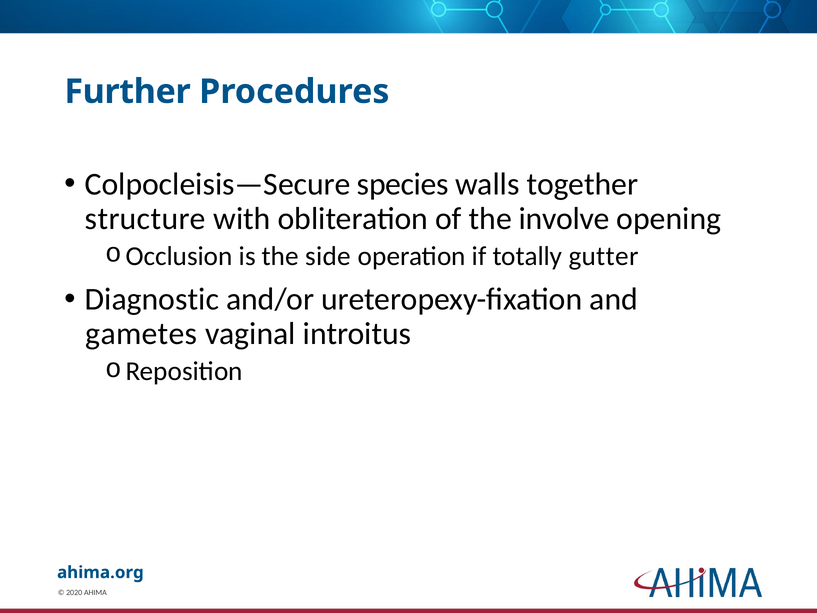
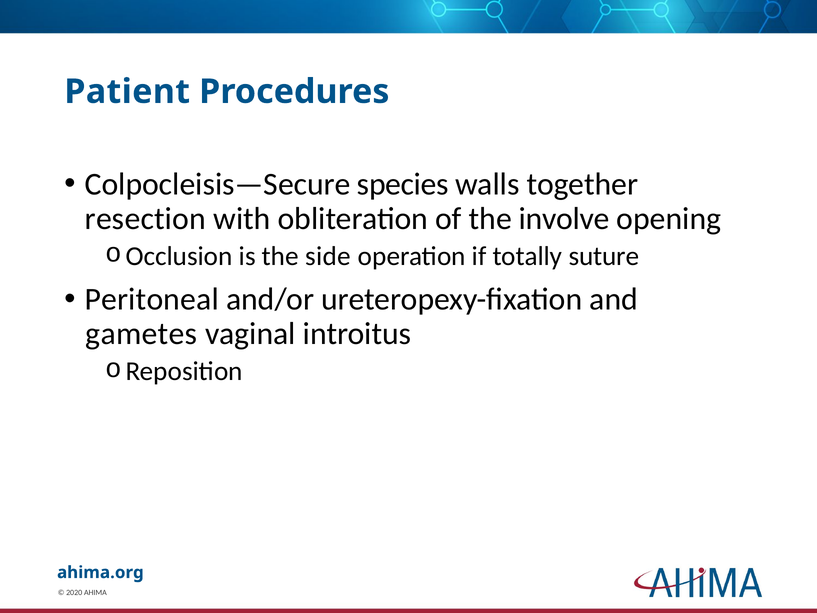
Further: Further -> Patient (127, 92)
structure: structure -> resection (145, 218)
gutter: gutter -> suture (604, 256)
Diagnostic: Diagnostic -> Peritoneal (152, 299)
